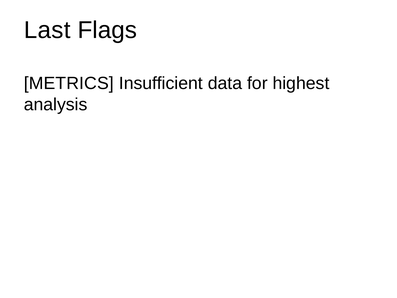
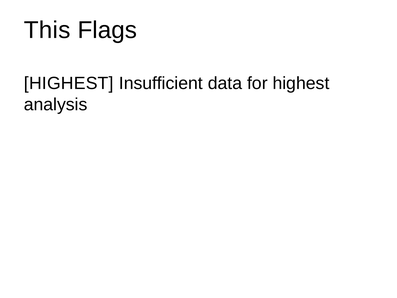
Last: Last -> This (47, 30)
METRICS: METRICS -> HIGHEST (69, 83)
